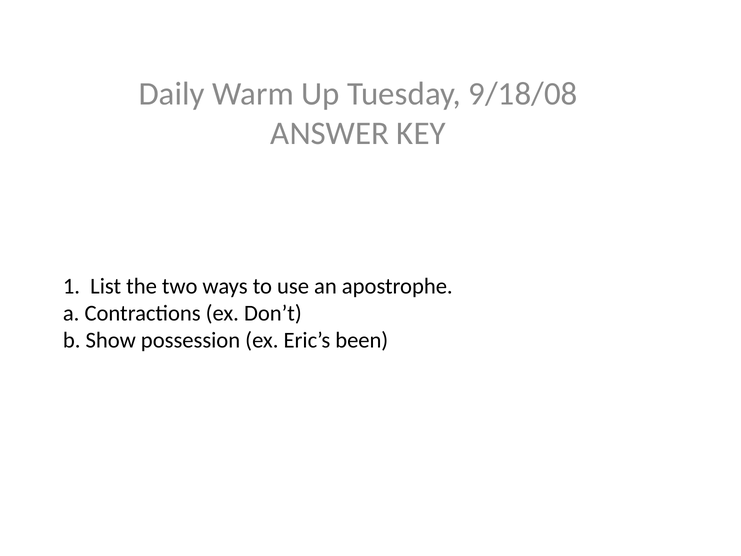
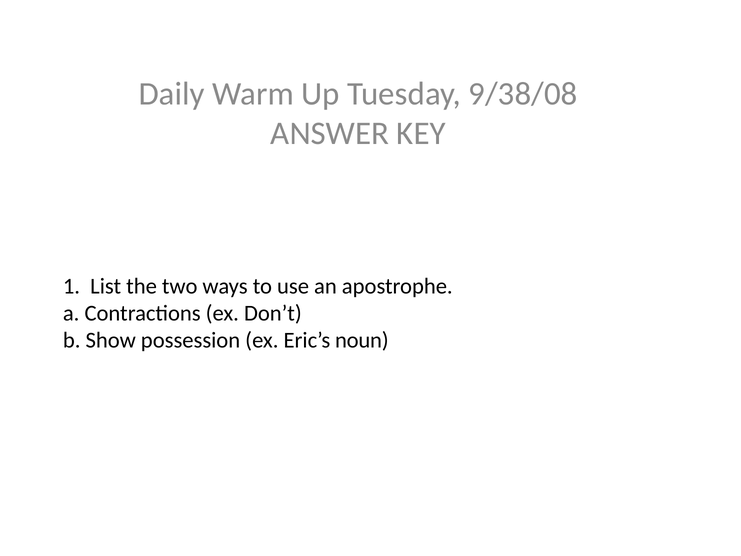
9/18/08: 9/18/08 -> 9/38/08 (523, 94)
been: been -> noun (362, 340)
